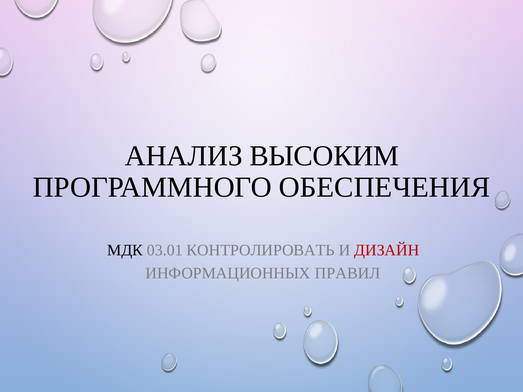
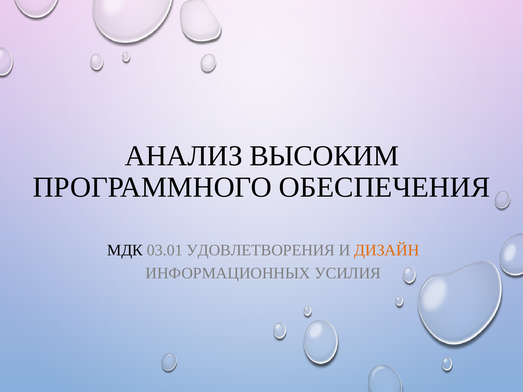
КОНТРОЛИРОВАТЬ: КОНТРОЛИРОВАТЬ -> УДОВЛЕТВОРЕНИЯ (261, 250)
ДИЗАЙН colour: red -> orange (387, 250)
ПРАВИЛ: ПРАВИЛ -> УСИЛИЯ (348, 273)
